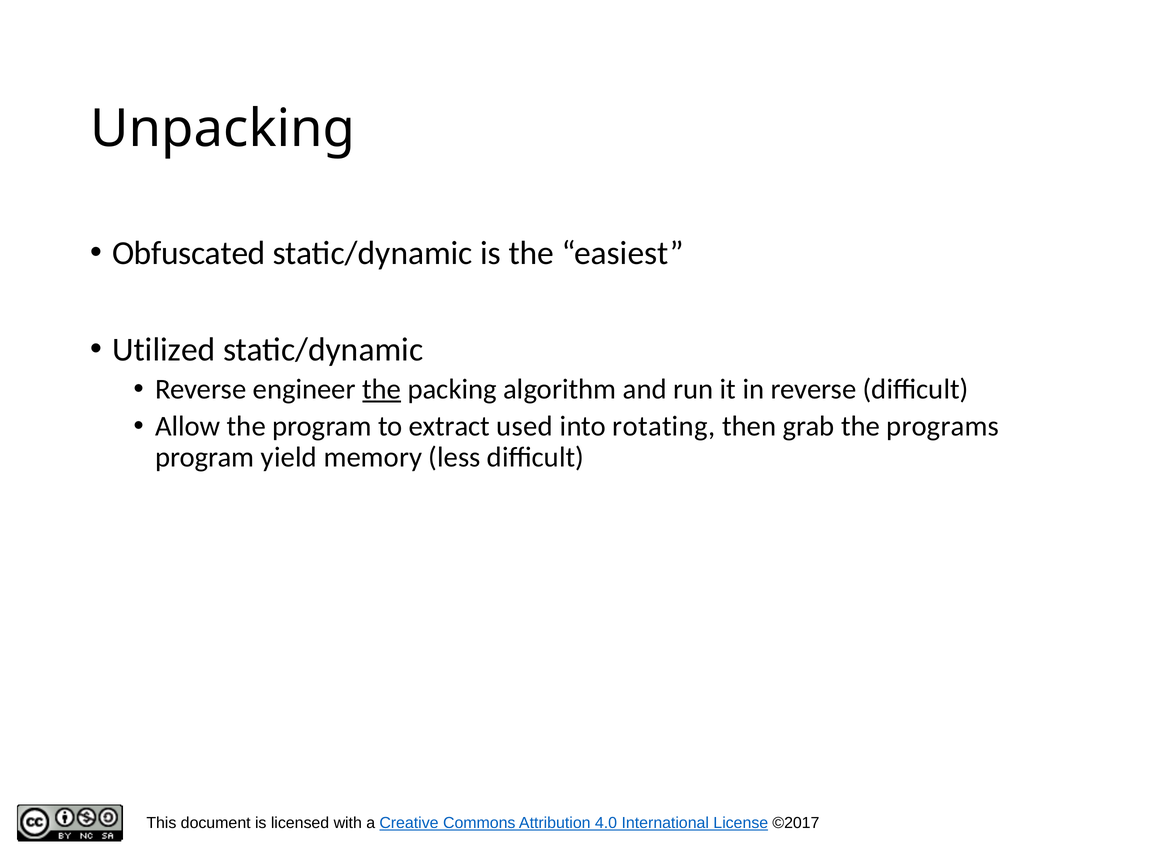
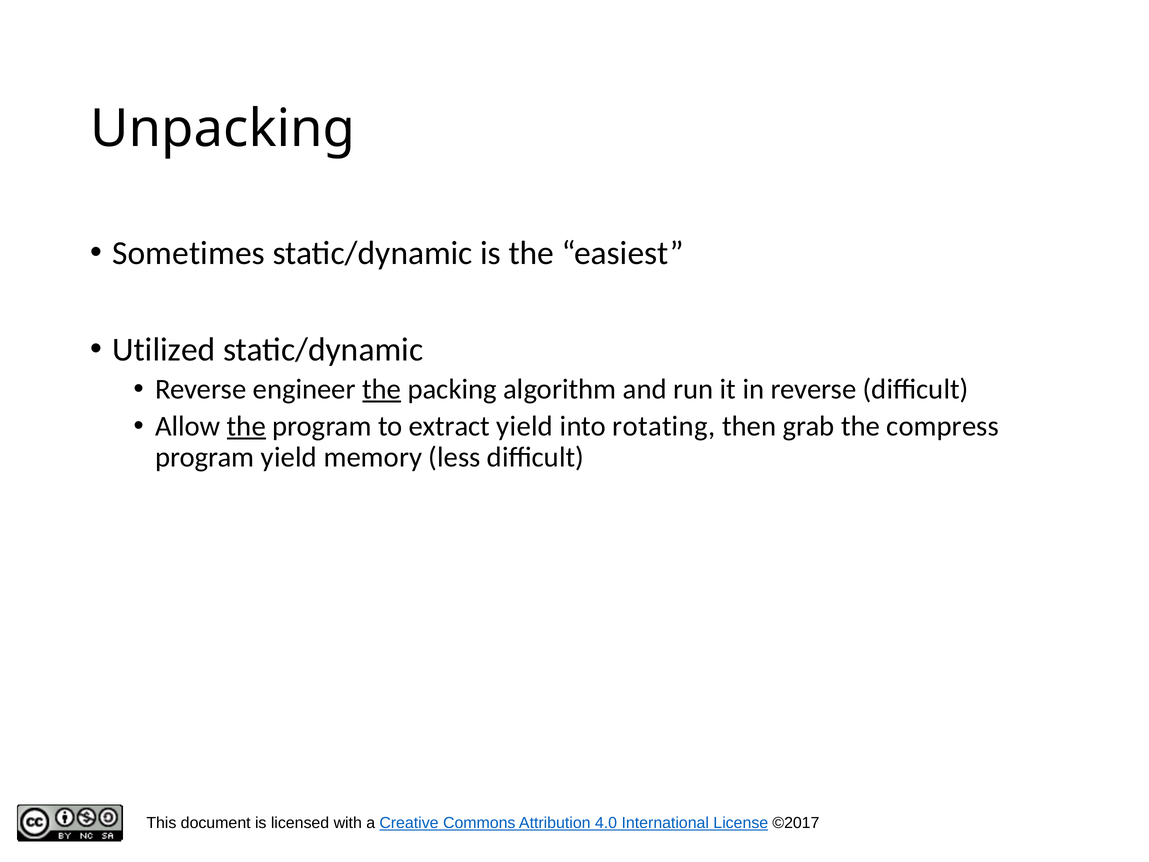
Obfuscated: Obfuscated -> Sometimes (189, 253)
the underline: none -> present (246, 426)
extract used: used -> yield (525, 426)
programs: programs -> compress (943, 426)
